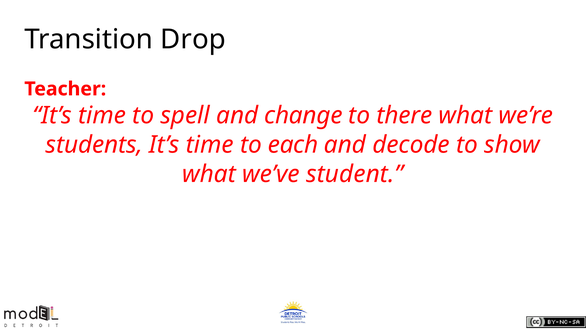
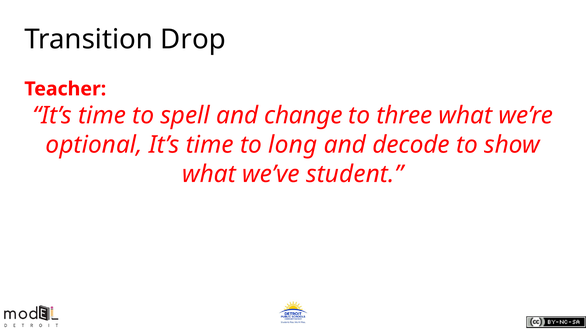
there: there -> three (404, 116)
students: students -> optional (94, 145)
each: each -> long (293, 145)
